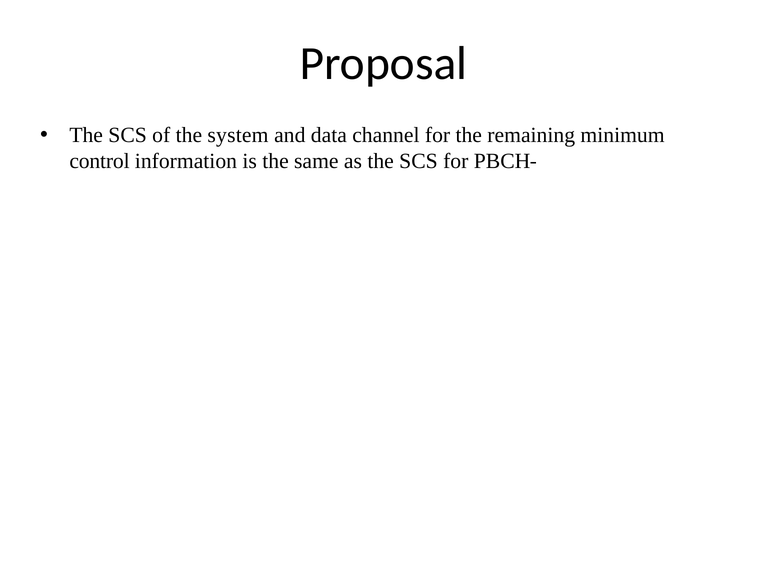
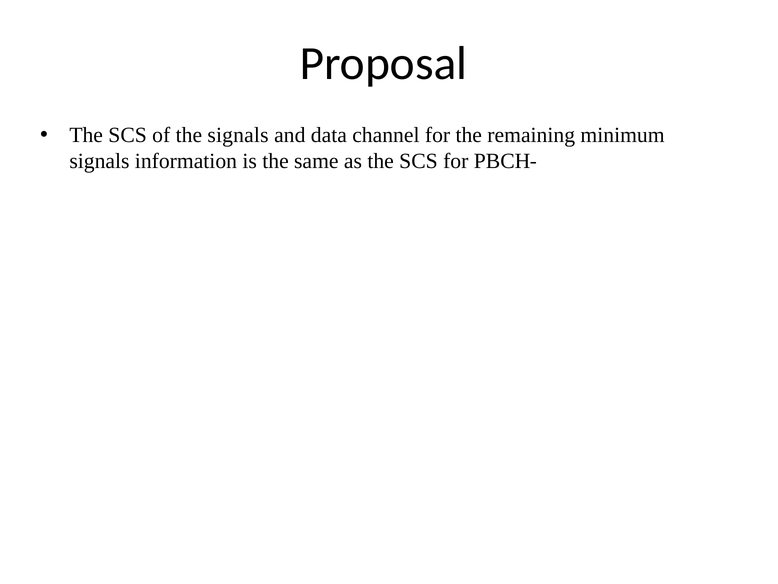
the system: system -> signals (238, 135)
control: control -> signals (99, 161)
